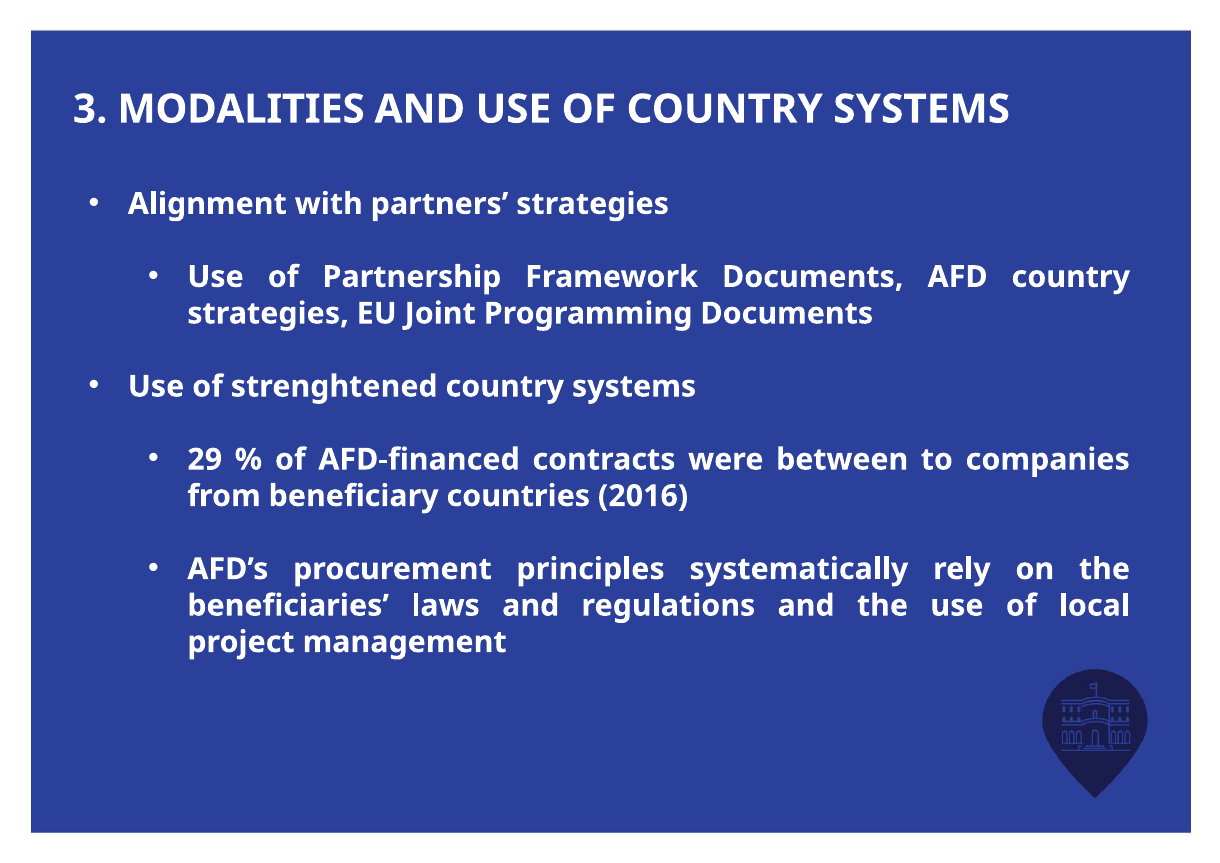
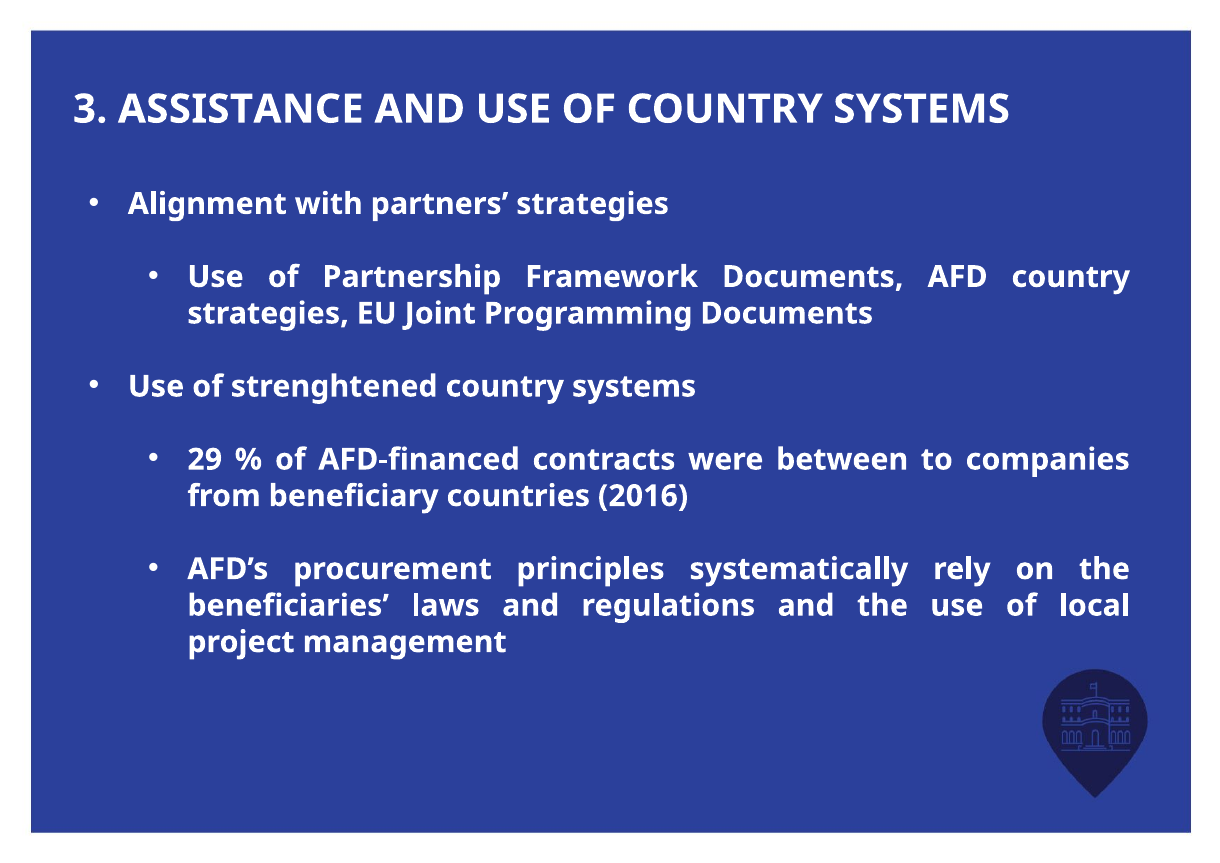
MODALITIES: MODALITIES -> ASSISTANCE (241, 109)
